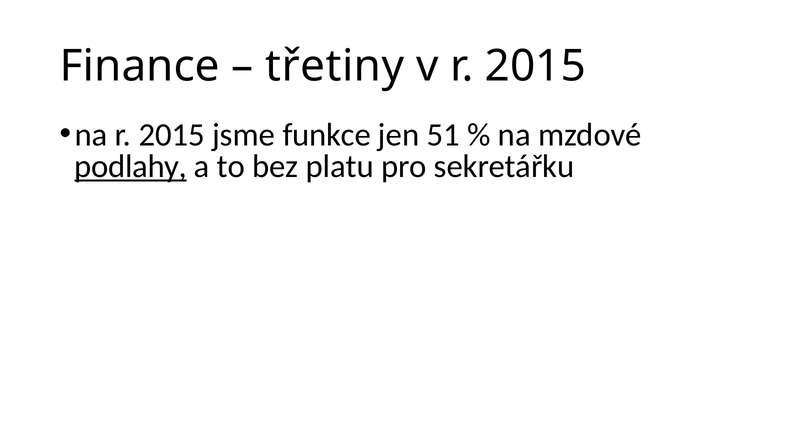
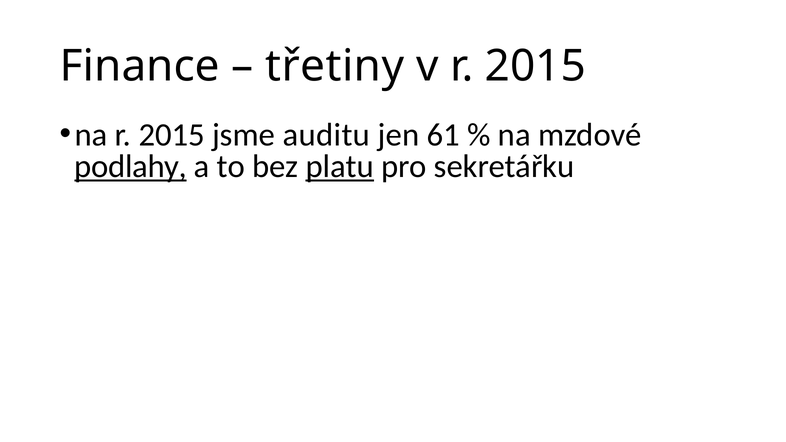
funkce: funkce -> auditu (326, 135)
51: 51 -> 61 (443, 135)
platu underline: none -> present (340, 166)
